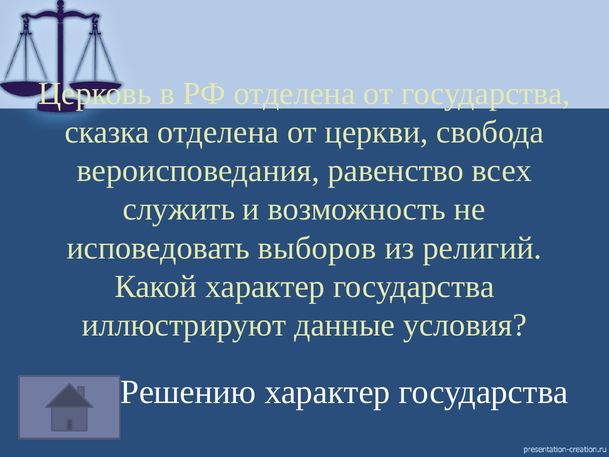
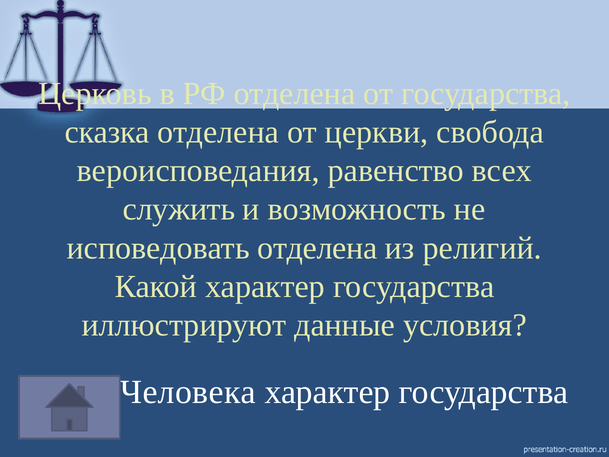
исповедовать выборов: выборов -> отделена (317, 248)
Решению: Решению -> Человека (188, 392)
